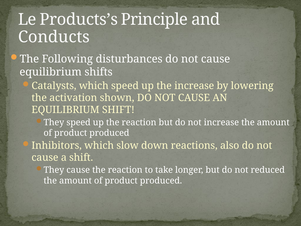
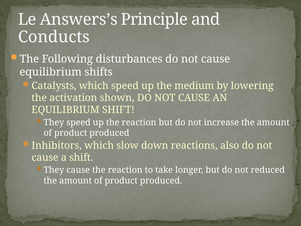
Products’s: Products’s -> Answers’s (79, 19)
the increase: increase -> medium (194, 86)
